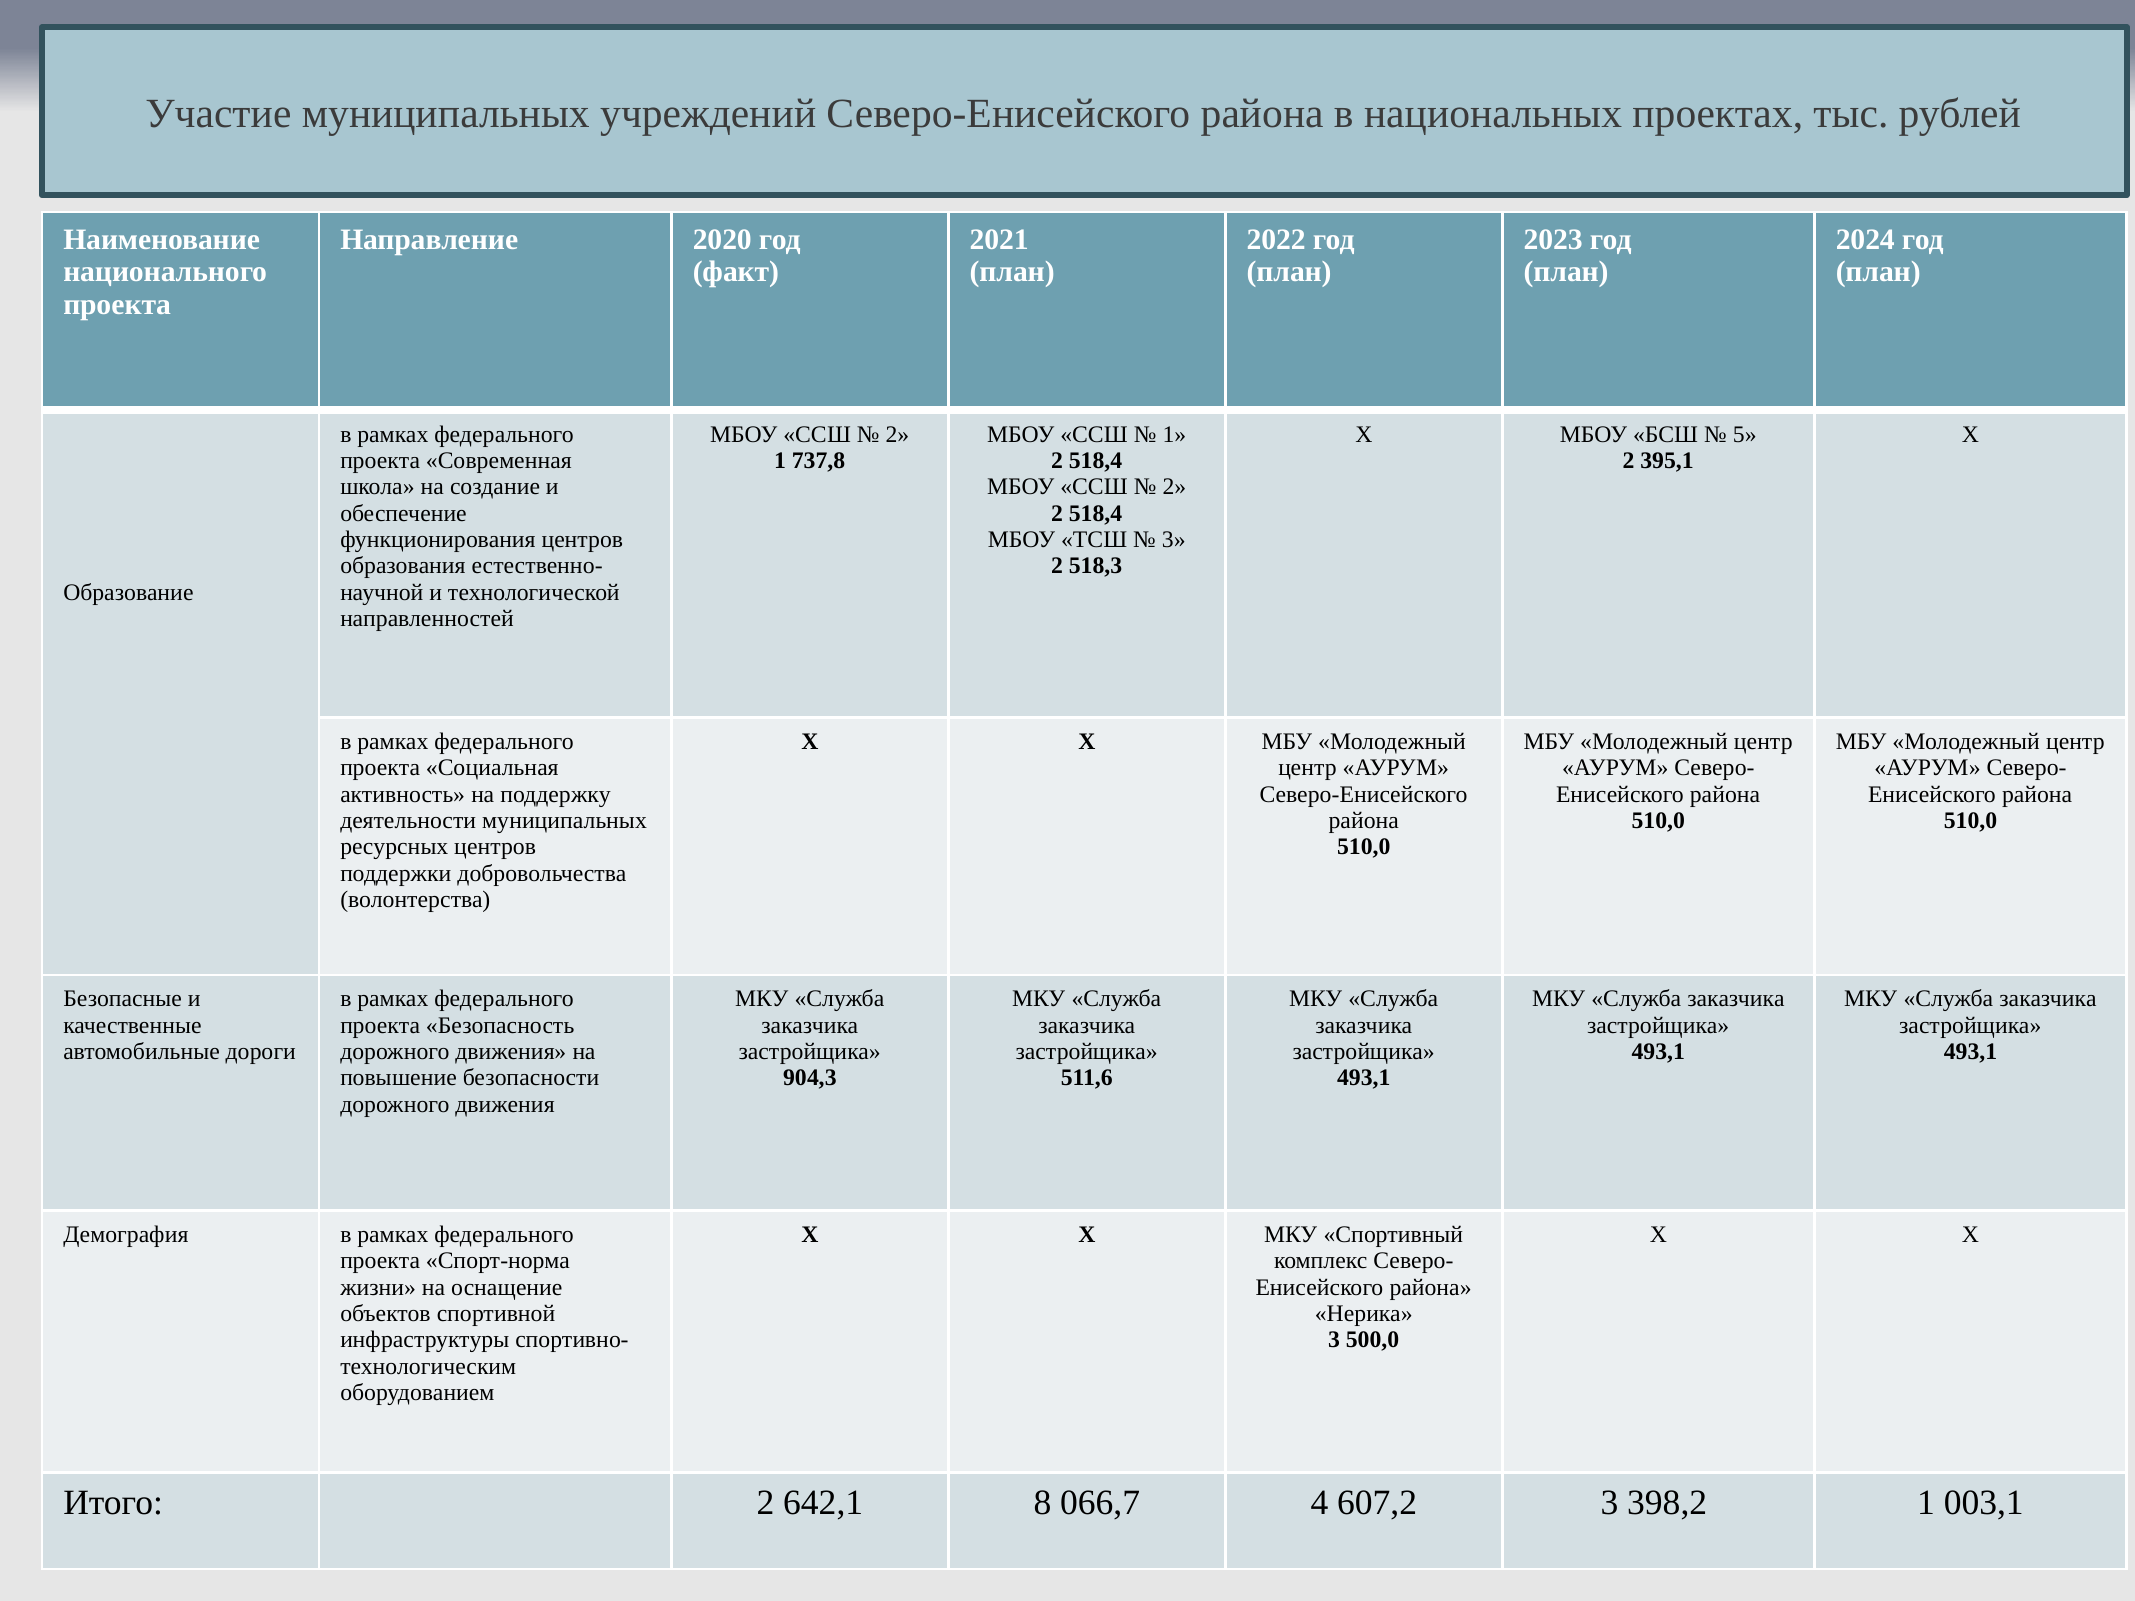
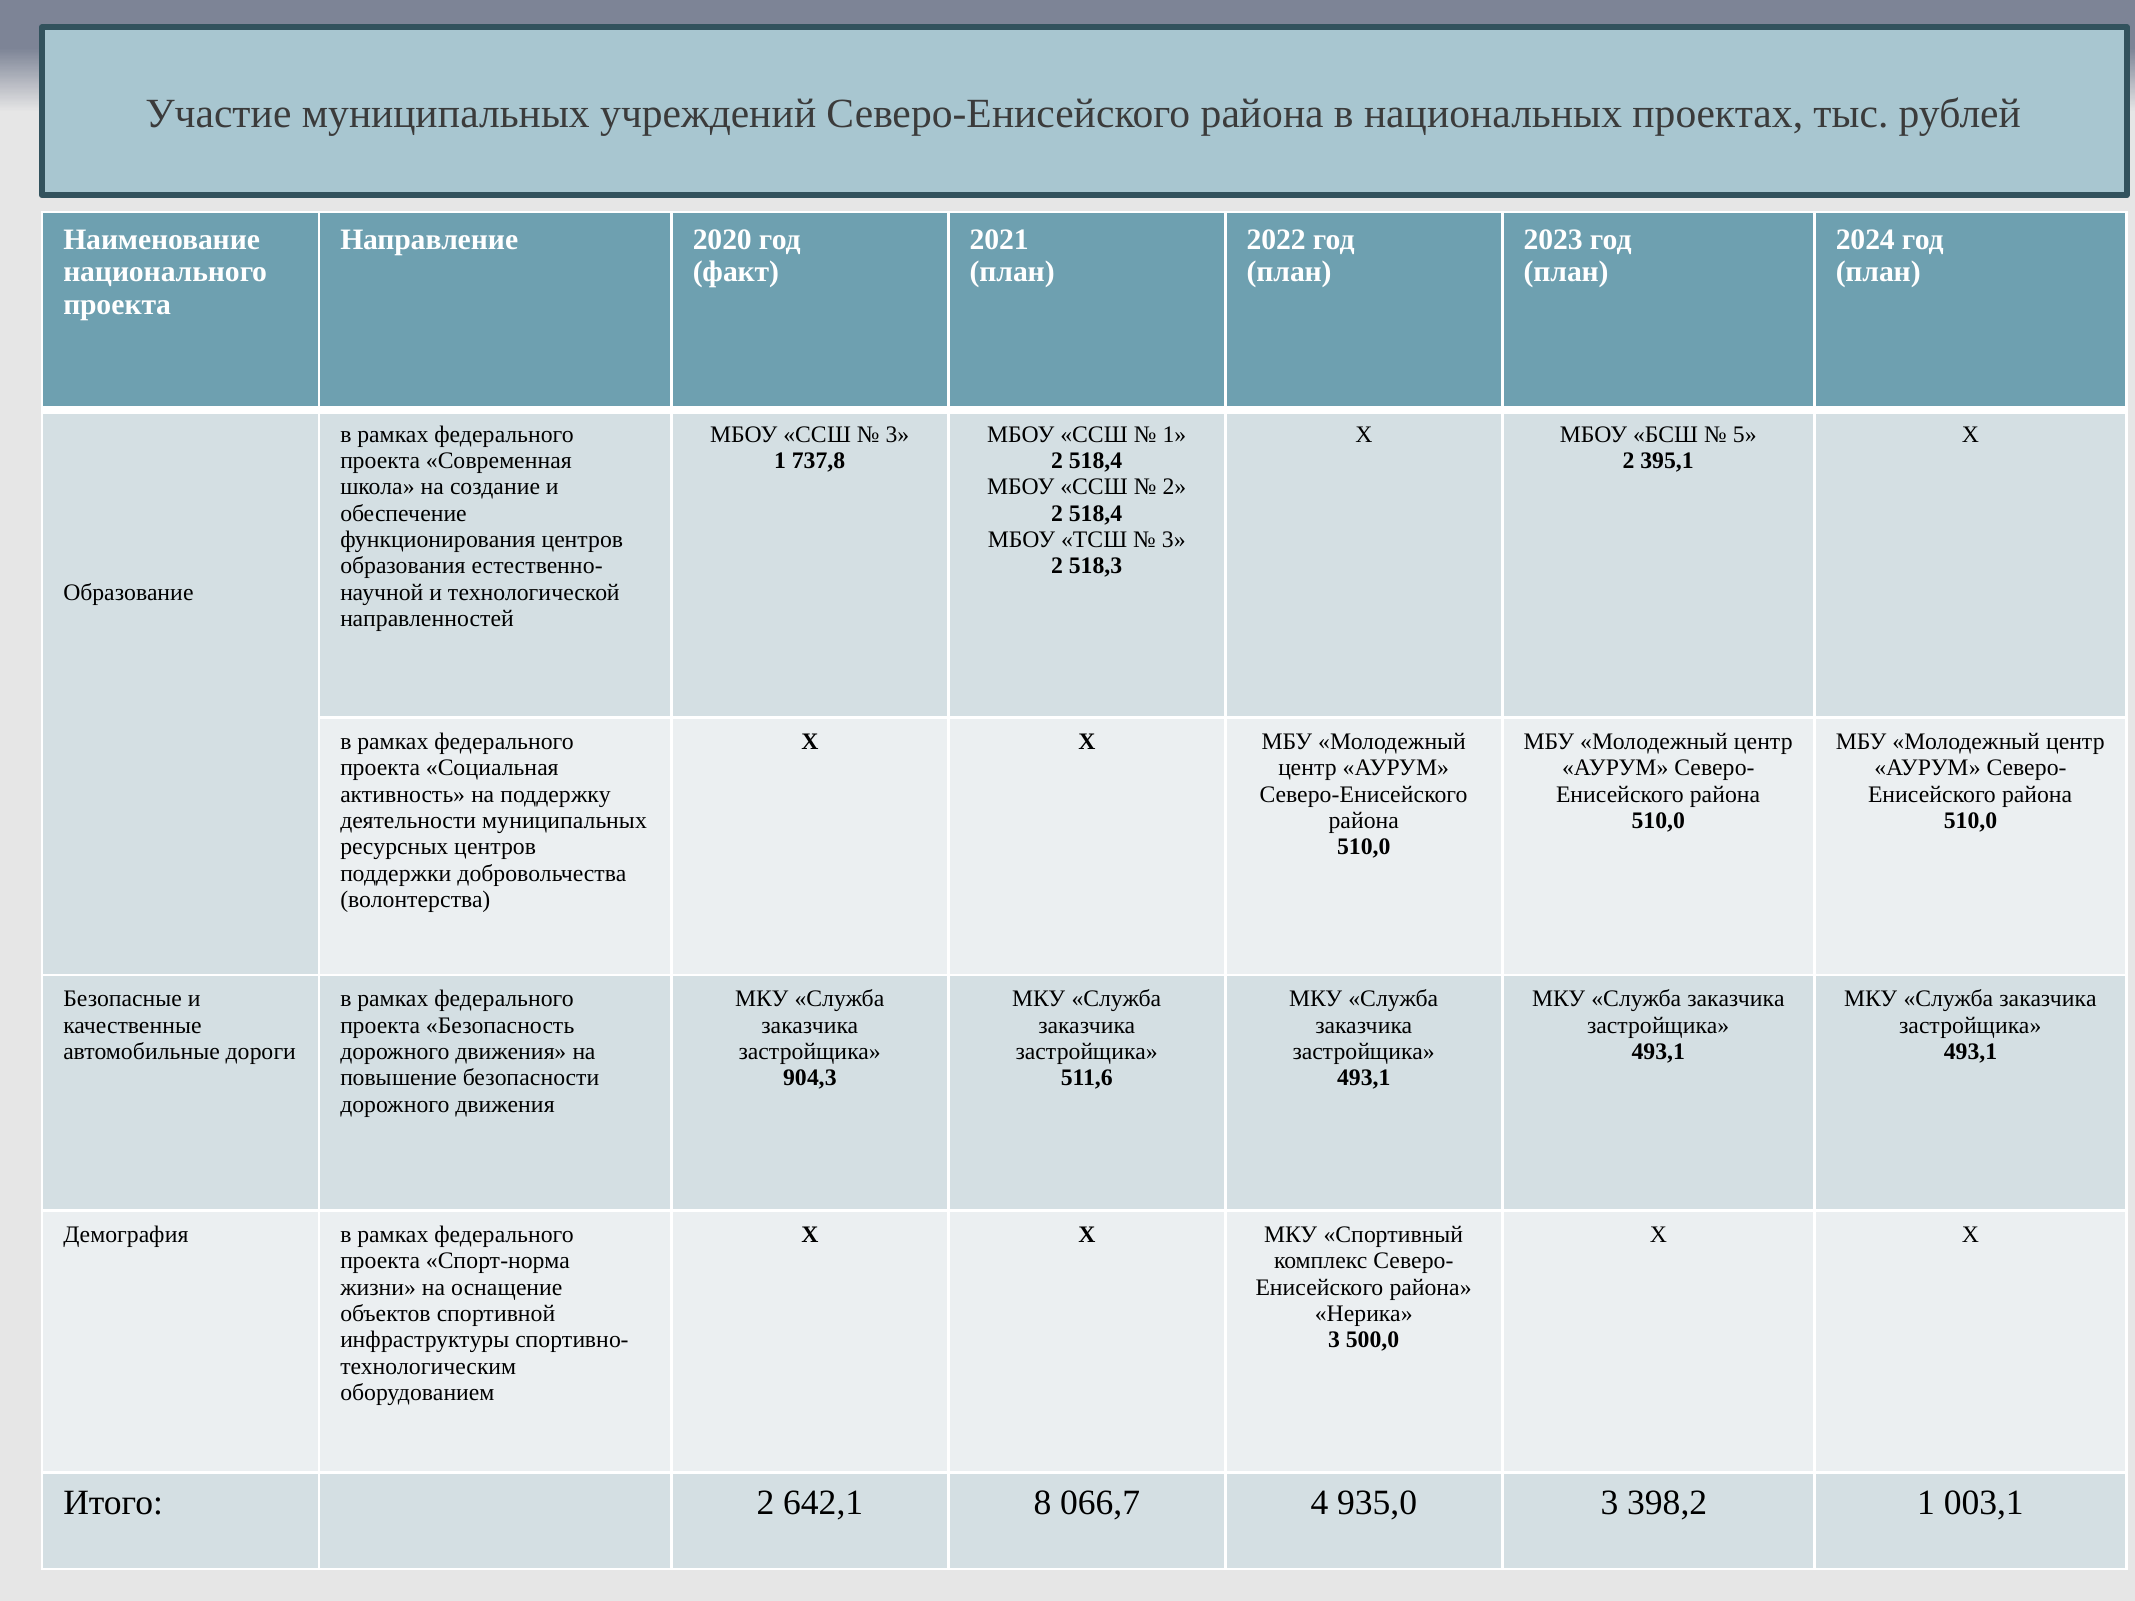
2: 2 -> 3 (897, 434)
607,2: 607,2 -> 935,0 (1377, 1503)
